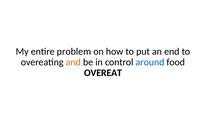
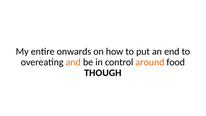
problem: problem -> onwards (74, 51)
around colour: blue -> orange (150, 62)
OVEREAT: OVEREAT -> THOUGH (103, 73)
